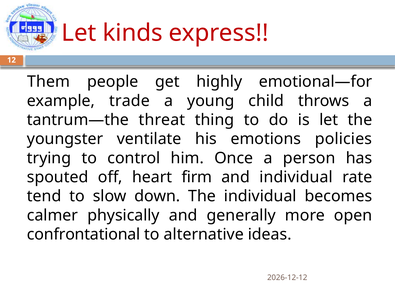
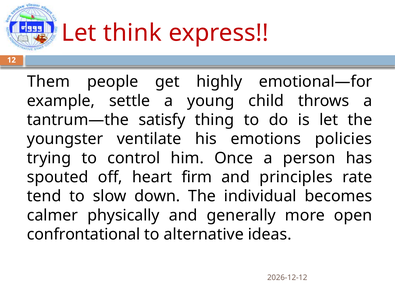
kinds: kinds -> think (132, 33)
trade: trade -> settle (130, 101)
threat: threat -> satisfy (162, 120)
and individual: individual -> principles (296, 177)
